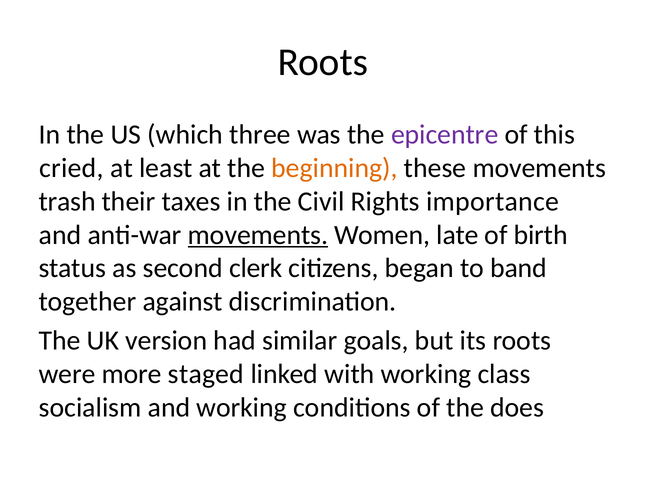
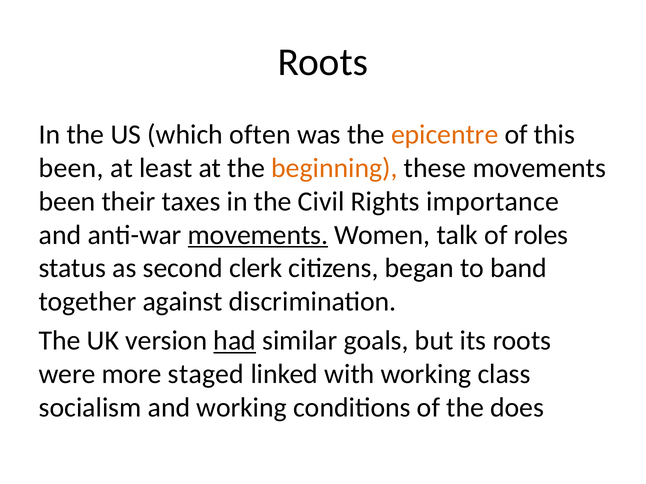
three: three -> often (260, 135)
epicentre colour: purple -> orange (445, 135)
cried: cried -> been (71, 168)
trash: trash -> been (67, 202)
late: late -> talk (457, 235)
birth: birth -> roles (541, 235)
had underline: none -> present (235, 341)
